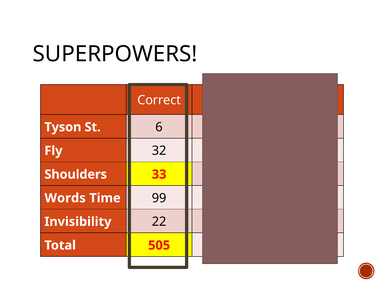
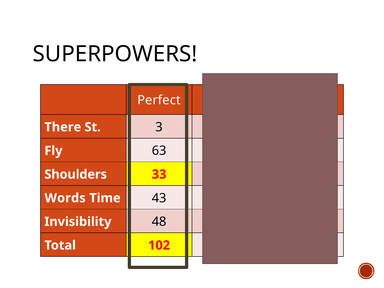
Correct: Correct -> Perfect (159, 100)
Tyson: Tyson -> There (63, 127)
6: 6 -> 3 (159, 127)
32: 32 -> 63 (159, 151)
99: 99 -> 43 (159, 198)
22: 22 -> 48 (159, 222)
505: 505 -> 102 (159, 245)
